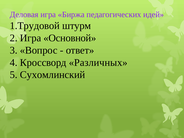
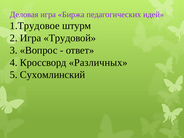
1.Трудовой: 1.Трудовой -> 1.Трудовое (35, 26)
Основной: Основной -> Трудовой (70, 38)
